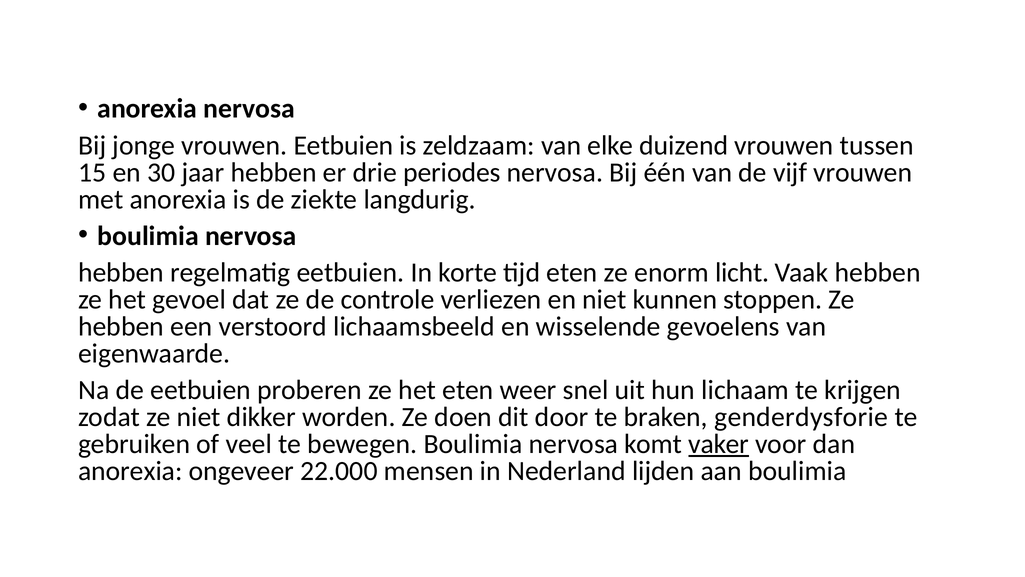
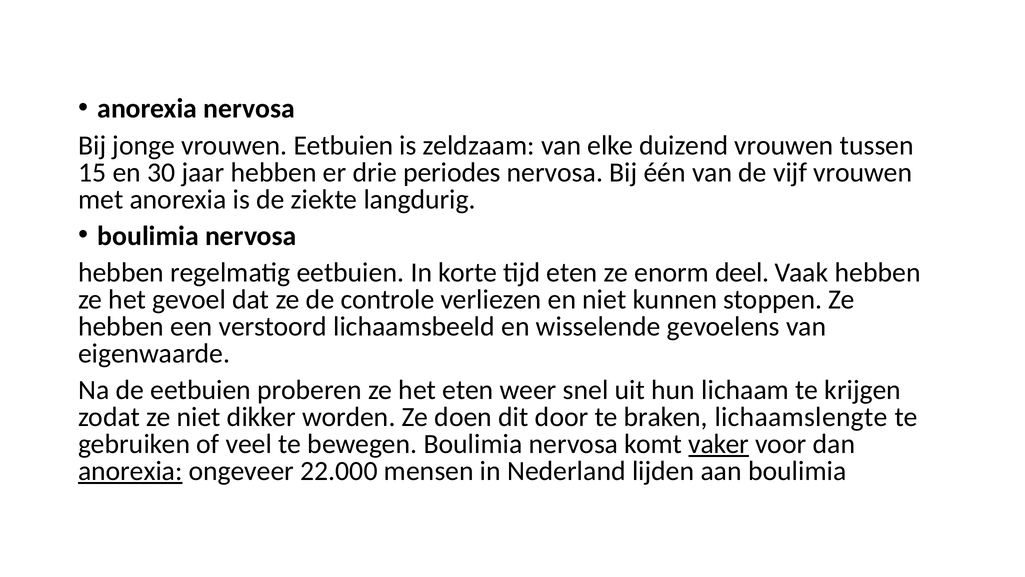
licht: licht -> deel (742, 272)
genderdysforie: genderdysforie -> lichaamslengte (801, 417)
anorexia underline: none -> present (130, 471)
